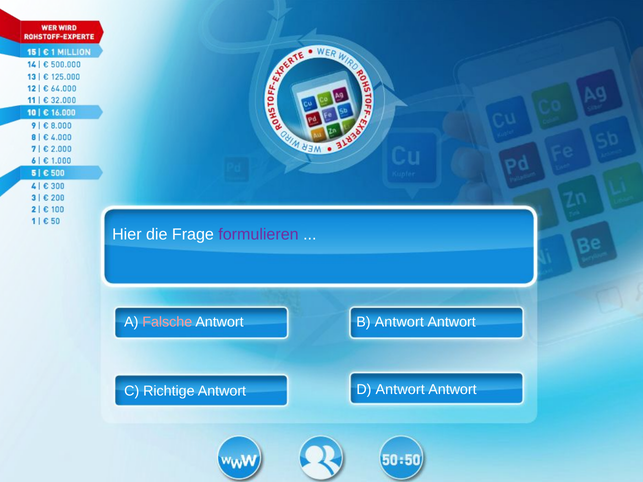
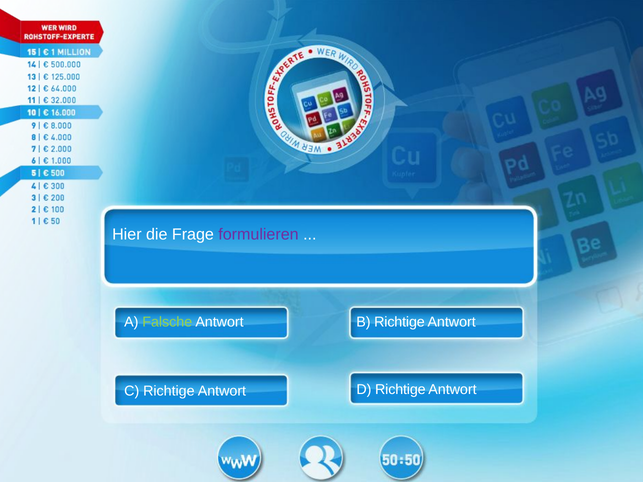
Falsche colour: pink -> light green (167, 322)
B Antwort: Antwort -> Richtige (399, 322)
D Antwort: Antwort -> Richtige (400, 390)
